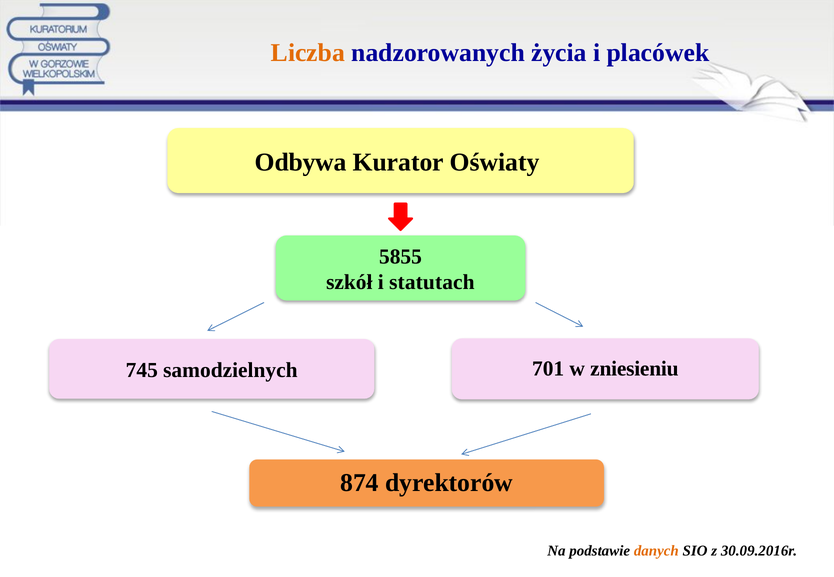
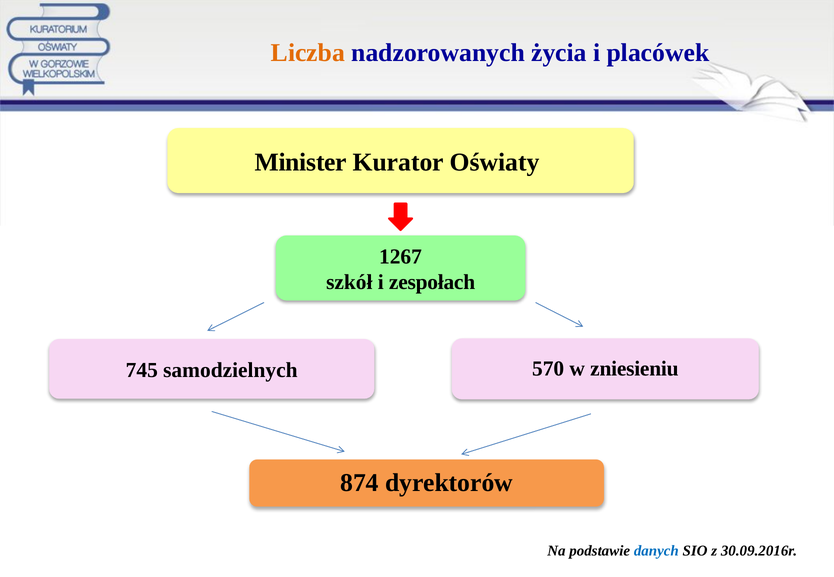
Odbywa: Odbywa -> Minister (301, 162)
5855: 5855 -> 1267 (400, 257)
statutach: statutach -> zespołach (432, 282)
701: 701 -> 570 (548, 369)
danych colour: orange -> blue (656, 551)
